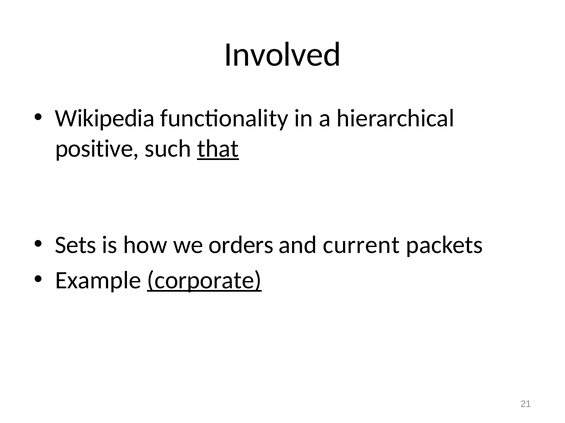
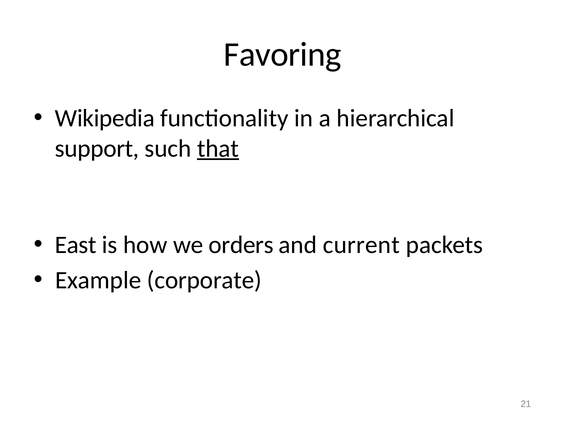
Involved: Involved -> Favoring (283, 55)
positive: positive -> support (97, 149)
Sets: Sets -> East (76, 245)
corporate underline: present -> none (204, 281)
